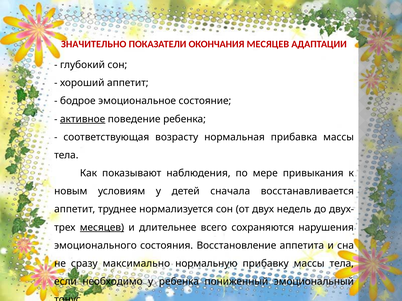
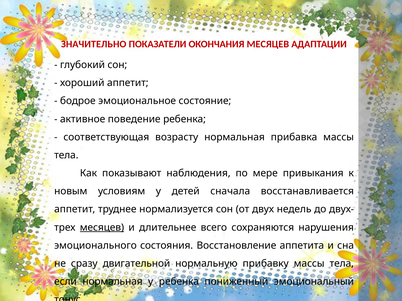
активное underline: present -> none (83, 119)
максимально: максимально -> двигательной (136, 264)
если необходимо: необходимо -> нормальная (112, 282)
